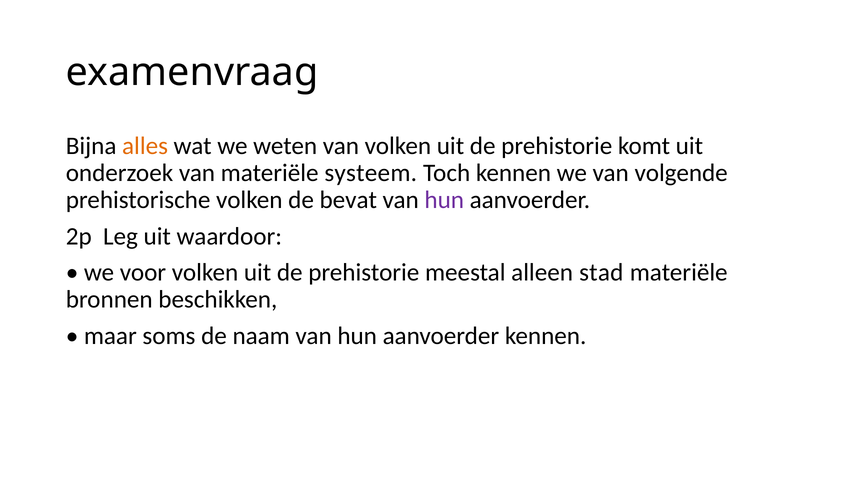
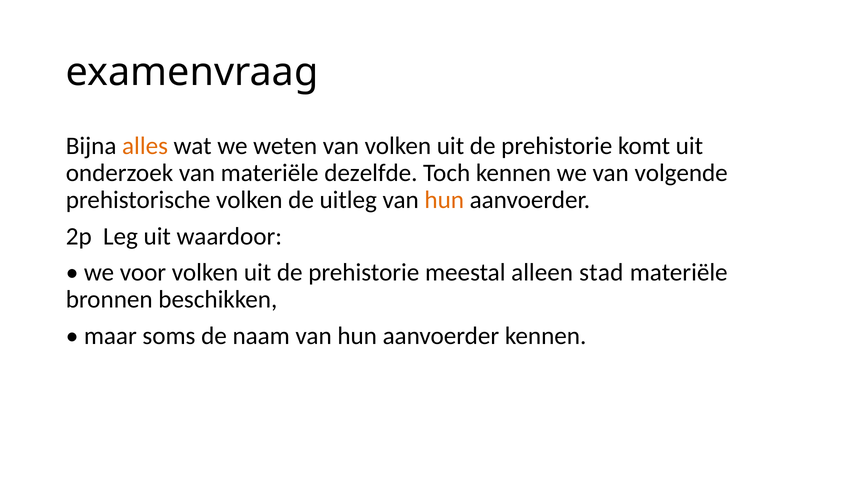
systeem: systeem -> dezelfde (371, 173)
bevat: bevat -> uitleg (348, 200)
hun colour: purple -> orange (444, 200)
